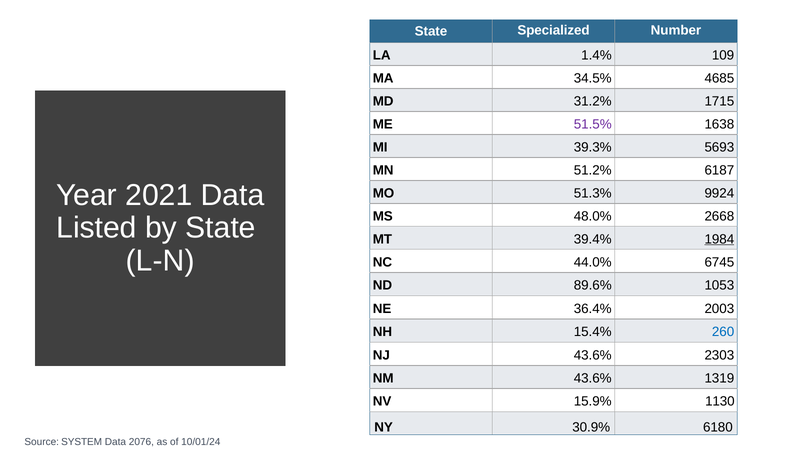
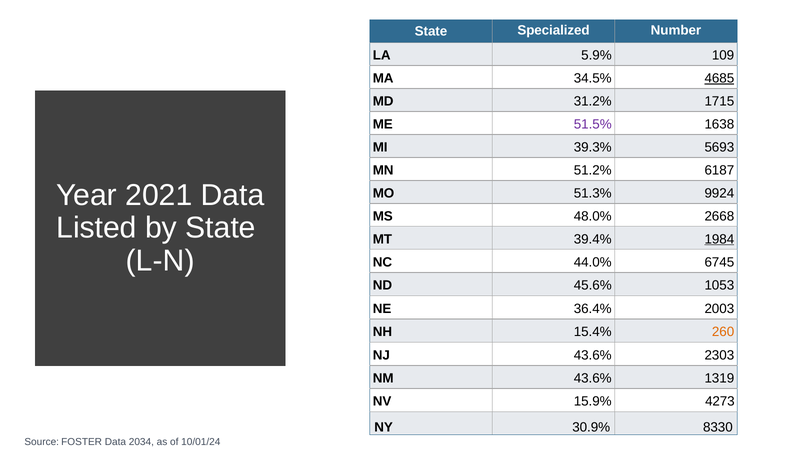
1.4%: 1.4% -> 5.9% (596, 55)
4685 underline: none -> present (719, 78)
89.6%: 89.6% -> 45.6% (593, 285)
260 colour: blue -> orange (723, 332)
1130: 1130 -> 4273 (720, 401)
6180: 6180 -> 8330 (718, 427)
SYSTEM: SYSTEM -> FOSTER (82, 442)
2076: 2076 -> 2034 (141, 442)
